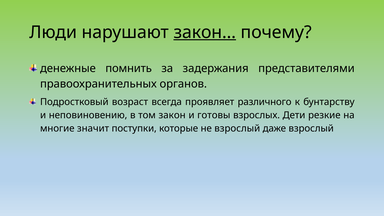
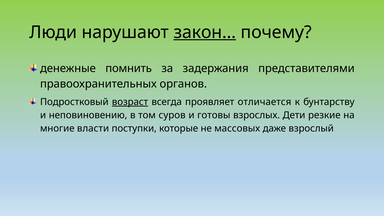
возраст underline: none -> present (130, 102)
различного: различного -> отличается (264, 102)
закон: закон -> суров (172, 115)
значит: значит -> власти (93, 128)
не взрослый: взрослый -> массовых (237, 128)
